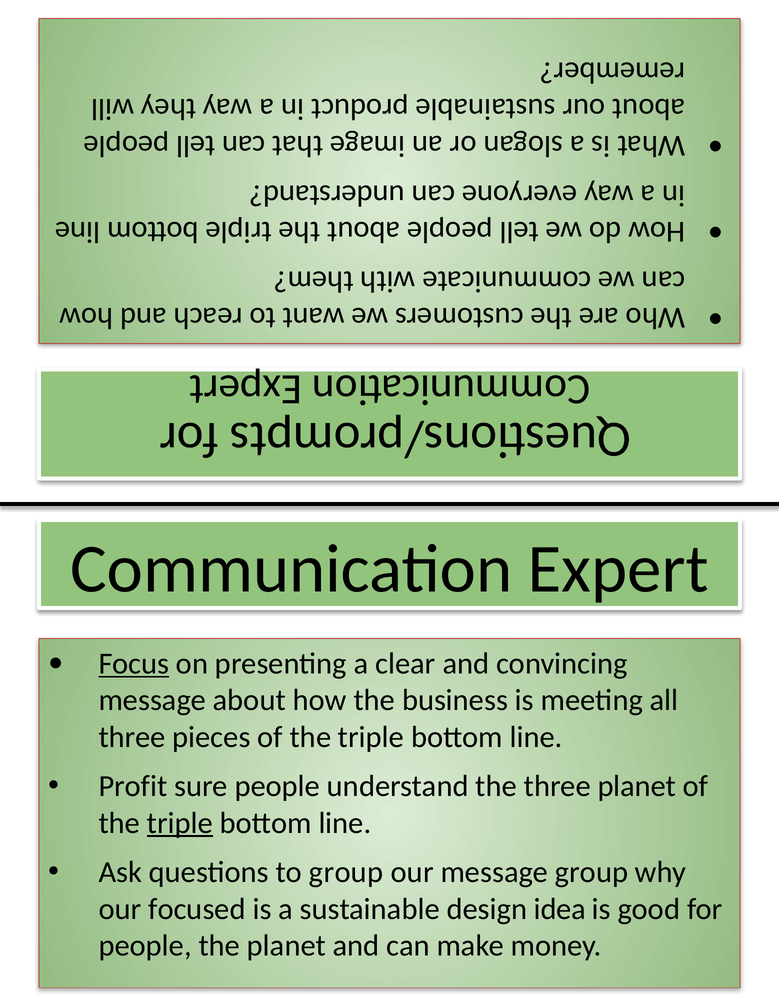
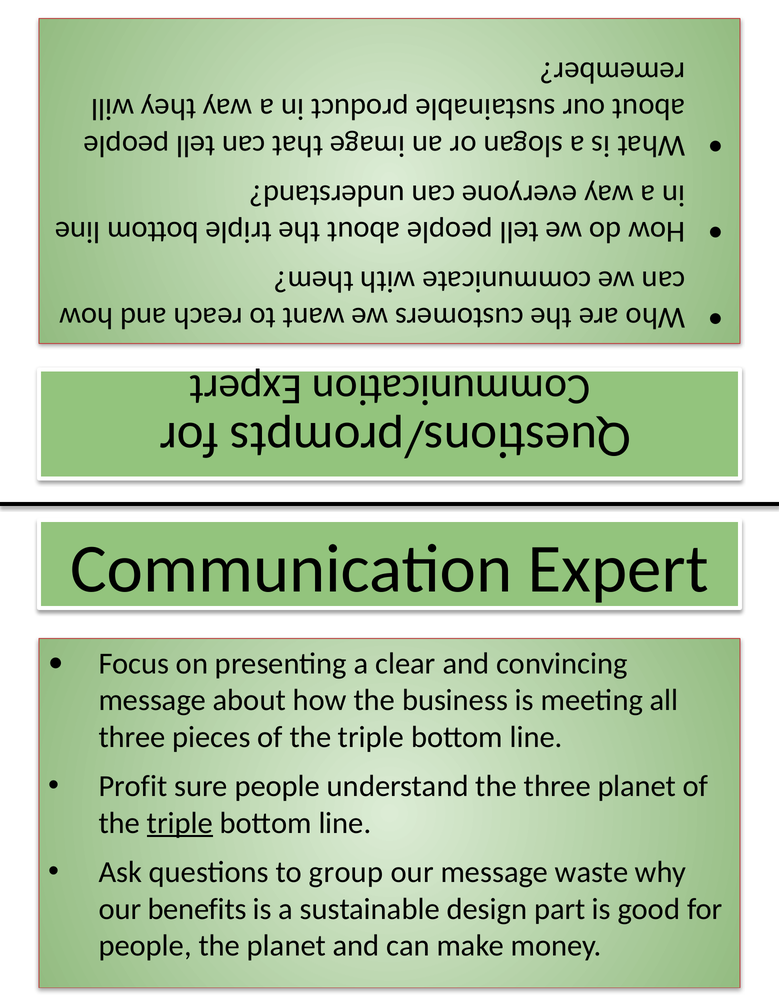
Focus underline: present -> none (134, 664)
message group: group -> waste (592, 873)
focused: focused -> benefits (197, 909)
idea: idea -> part (560, 909)
